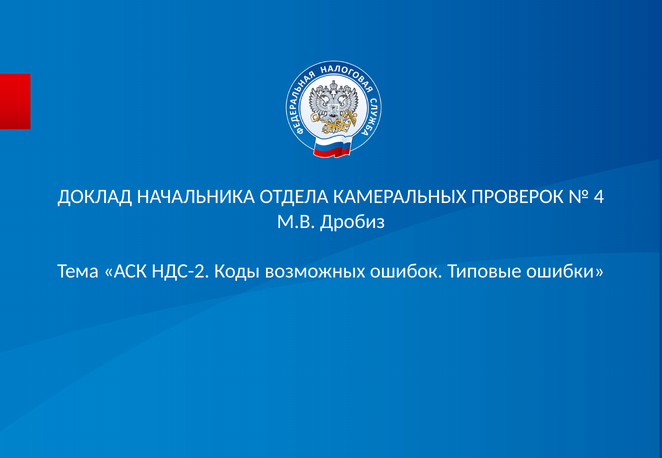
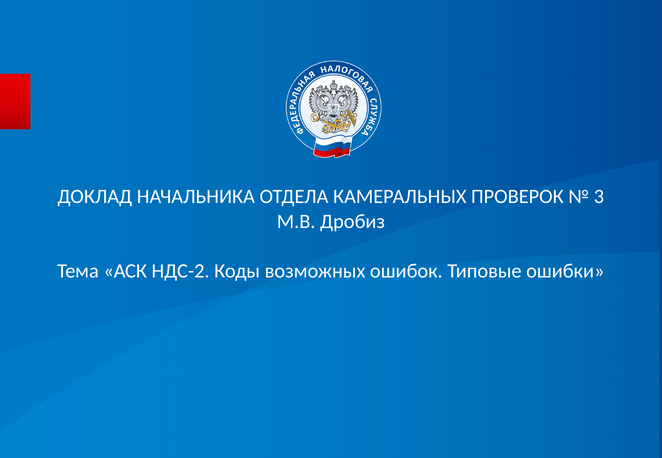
4: 4 -> 3 (599, 197)
